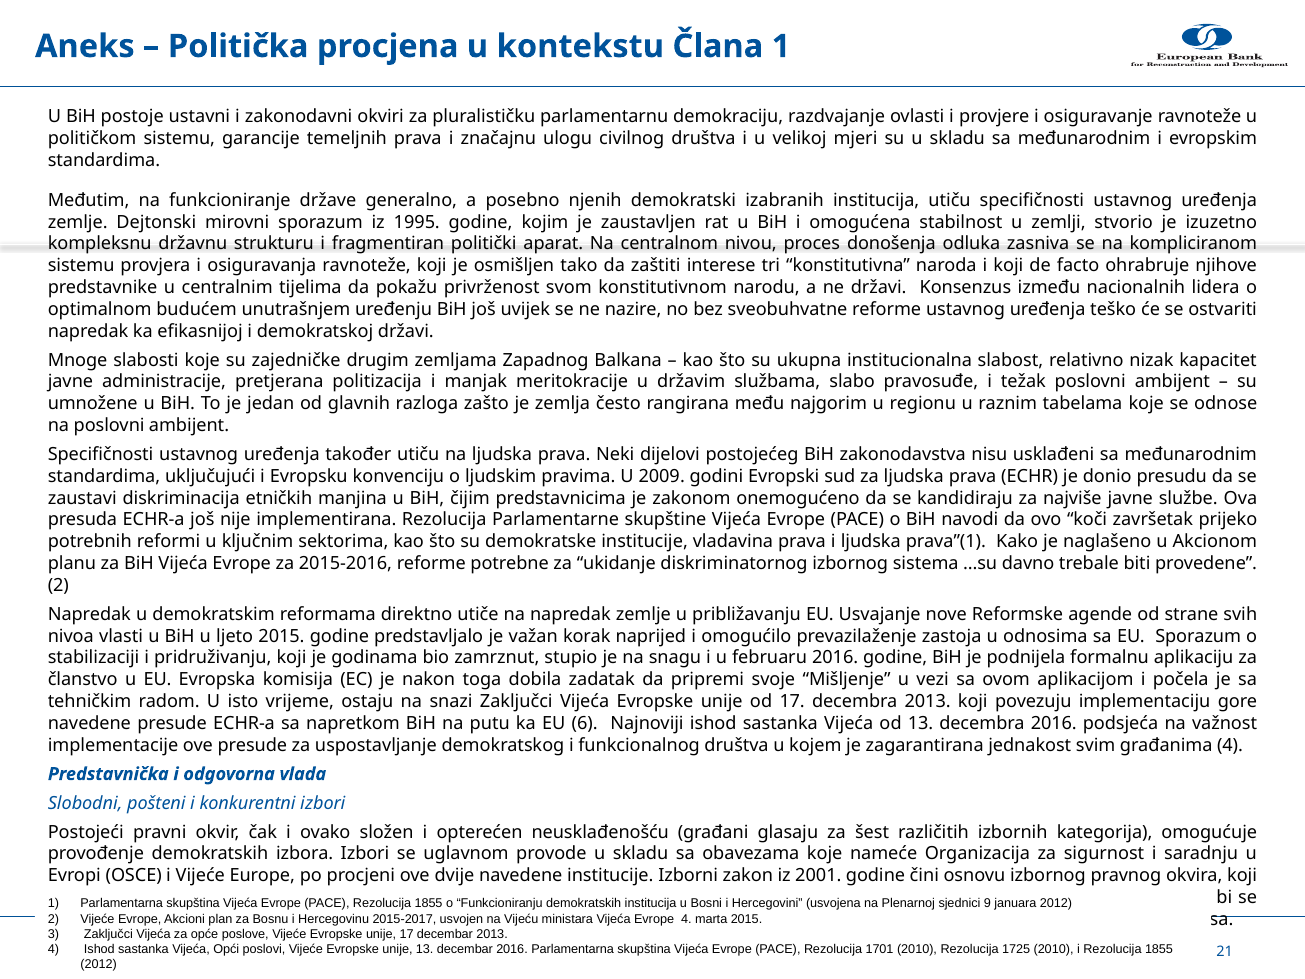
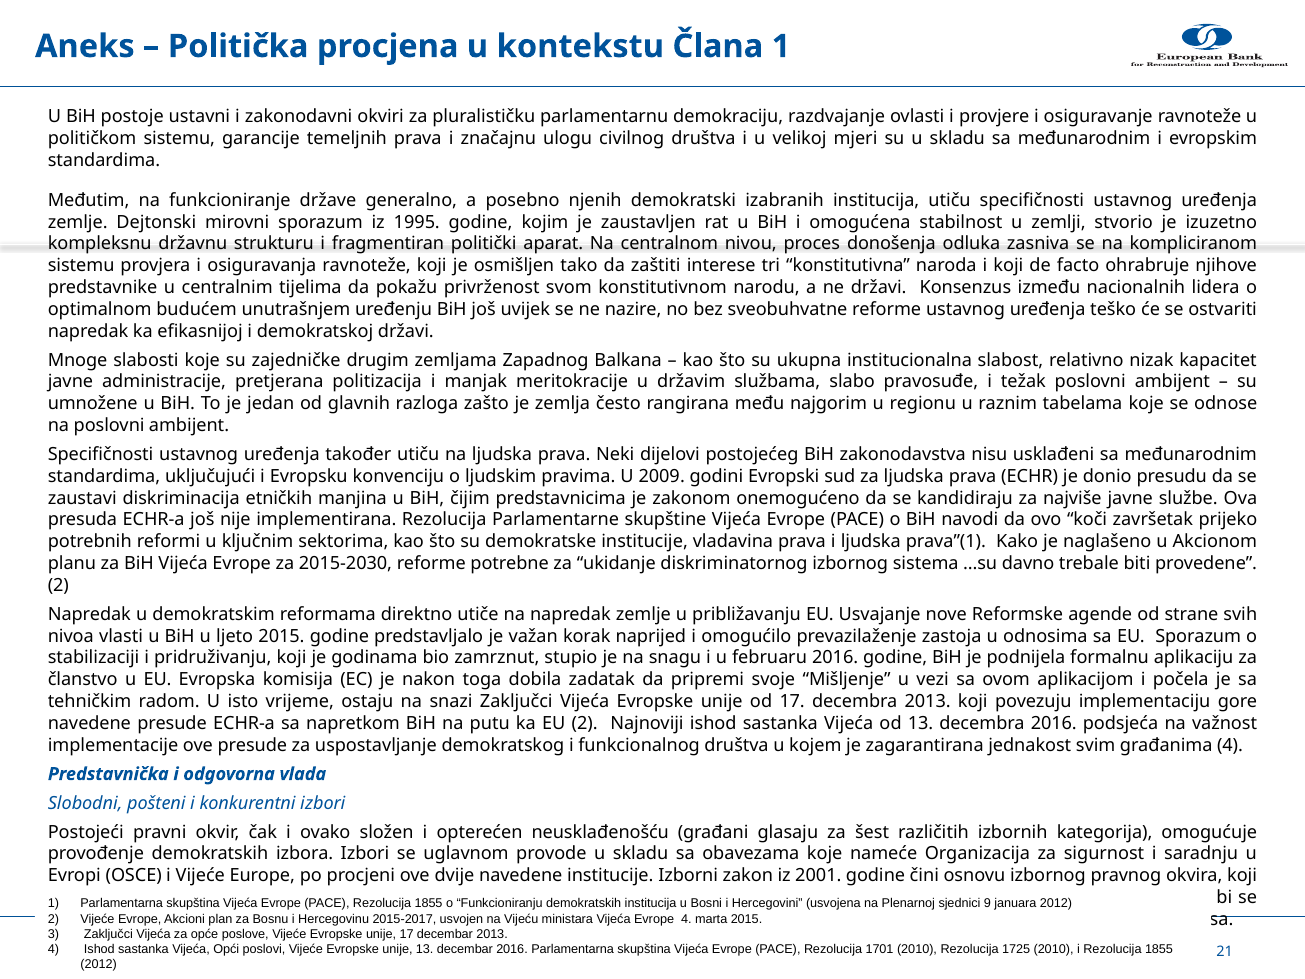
2015-2016: 2015-2016 -> 2015-2030 (346, 563)
EU 6: 6 -> 2 (585, 723)
